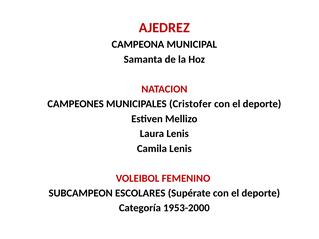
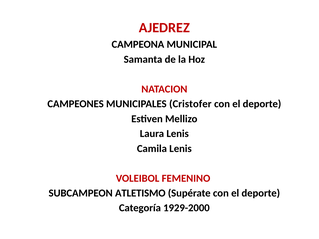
ESCOLARES: ESCOLARES -> ATLETISMO (140, 193)
1953-2000: 1953-2000 -> 1929-2000 (186, 208)
